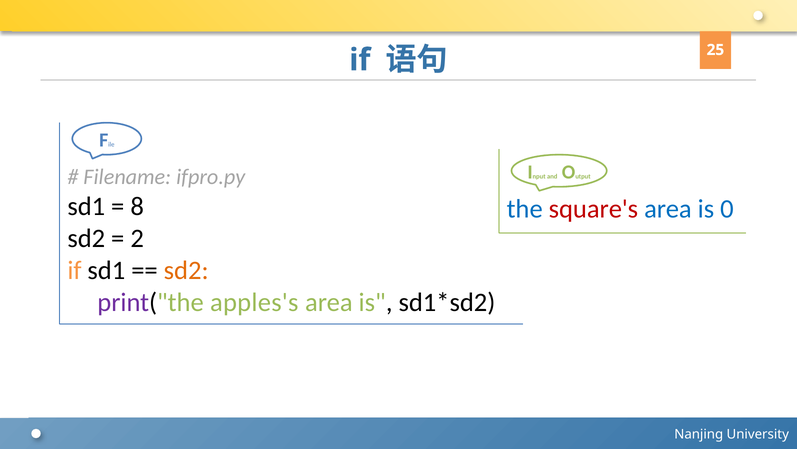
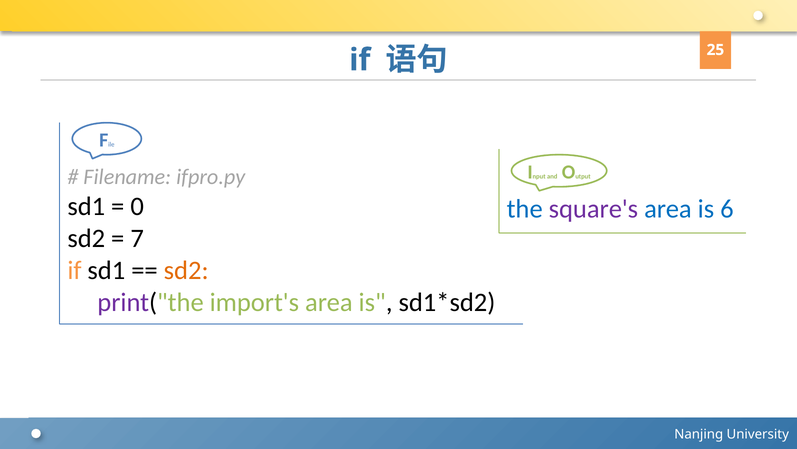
8: 8 -> 0 (137, 206)
square's colour: red -> purple (593, 209)
0: 0 -> 6 (727, 209)
2: 2 -> 7 (137, 238)
apples's: apples's -> import's (254, 302)
